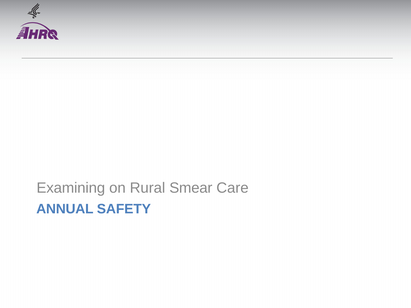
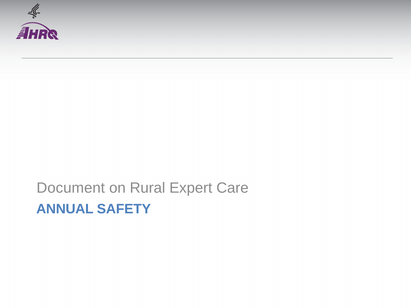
Examining: Examining -> Document (71, 188)
Smear: Smear -> Expert (191, 188)
